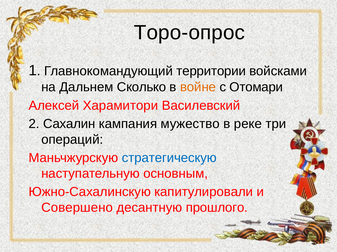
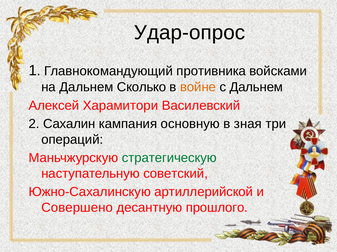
Торо-опрос: Торо-опрос -> Удар-опрос (189, 33)
территории: территории -> противника (211, 71)
с Отомари: Отомари -> Дальнем (256, 87)
мужество: мужество -> основную (190, 124)
реке: реке -> зная (248, 124)
стратегическую colour: blue -> green (169, 158)
основным: основным -> советский (176, 174)
капитулировали: капитулировали -> артиллерийской (204, 192)
